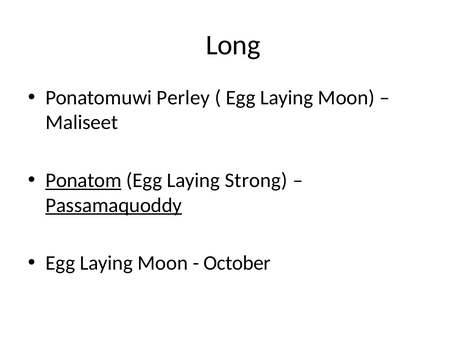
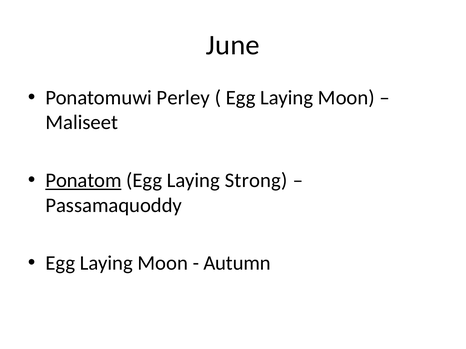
Long: Long -> June (233, 45)
Passamaquoddy underline: present -> none (114, 205)
October: October -> Autumn (237, 263)
